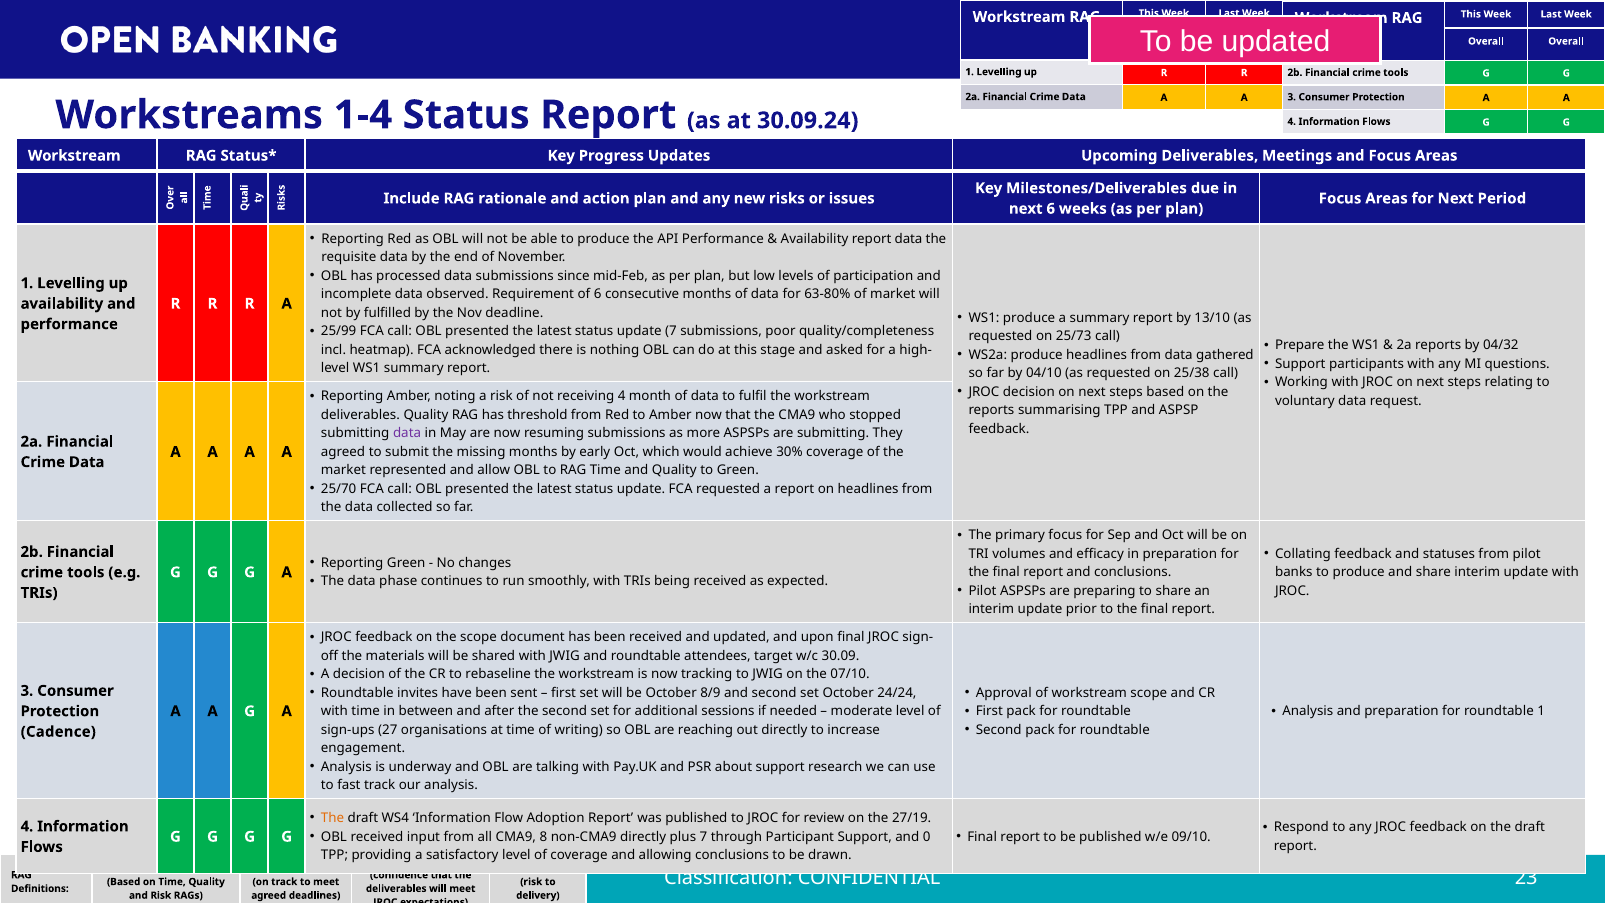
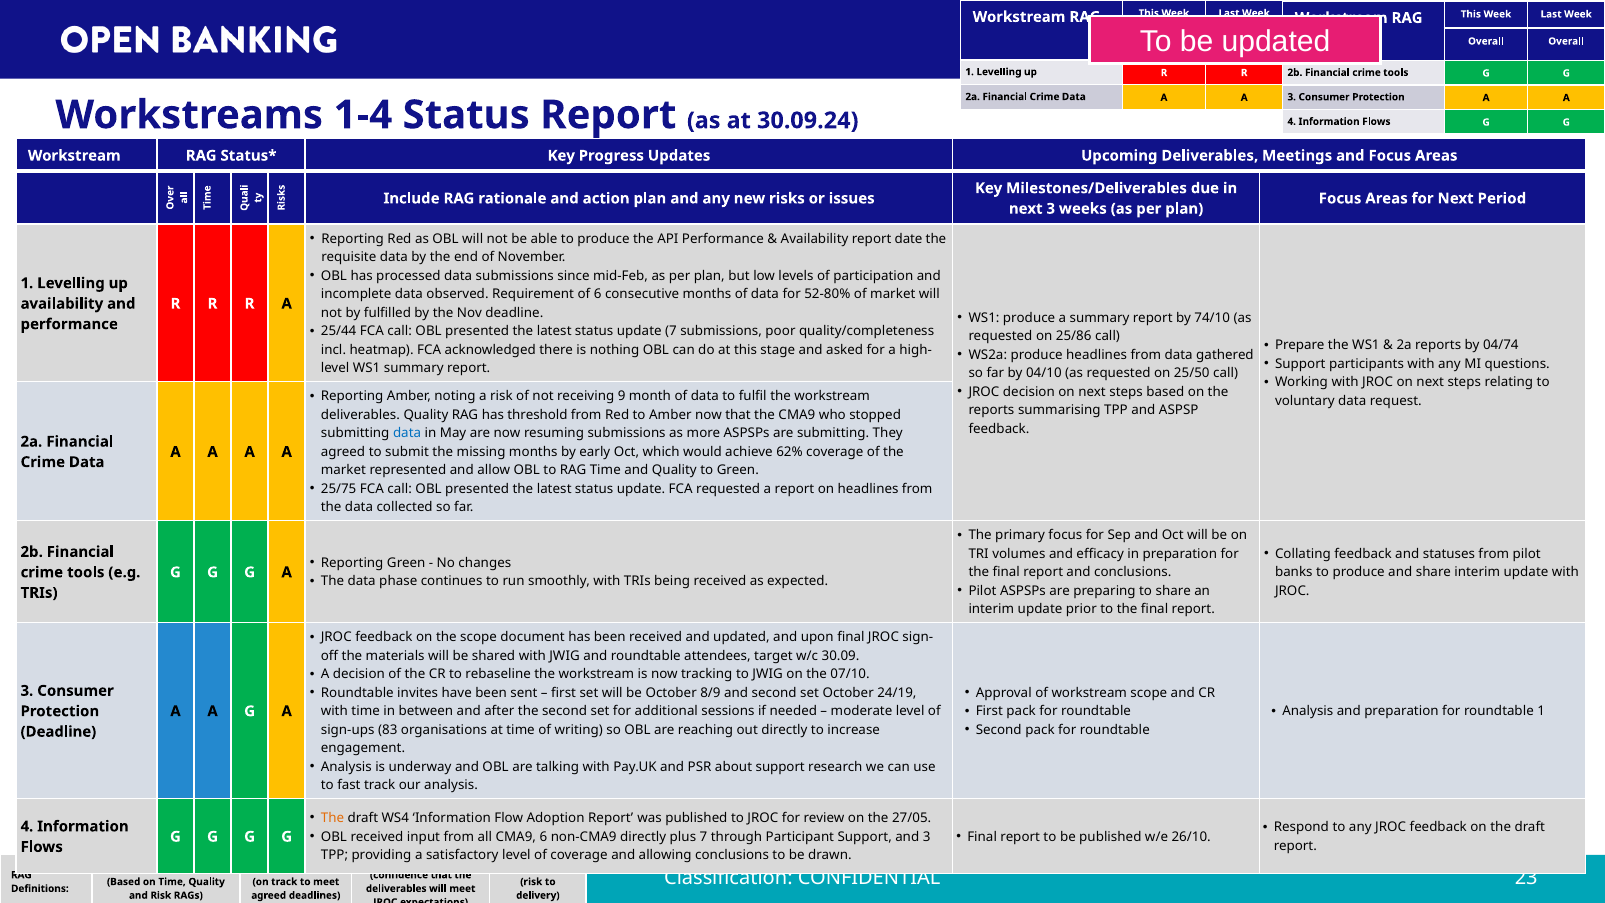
next 6: 6 -> 3 (1051, 209)
report data: data -> date (909, 239)
63-80%: 63-80% -> 52-80% (827, 294)
13/10: 13/10 -> 74/10 (1212, 318)
25/99: 25/99 -> 25/44 (339, 331)
25/73: 25/73 -> 25/86 (1074, 336)
04/32: 04/32 -> 04/74 (1501, 345)
25/38: 25/38 -> 25/50 (1192, 373)
receiving 4: 4 -> 9 (622, 396)
data colour: purple -> blue (407, 433)
30%: 30% -> 62% (789, 452)
25/70: 25/70 -> 25/75 (339, 489)
24/24: 24/24 -> 24/19 (897, 693)
27: 27 -> 83 (388, 730)
Cadence: Cadence -> Deadline (58, 732)
27/19: 27/19 -> 27/05 (912, 818)
CMA9 8: 8 -> 6 (543, 836)
and 0: 0 -> 3 (927, 836)
09/10: 09/10 -> 26/10 (1191, 836)
